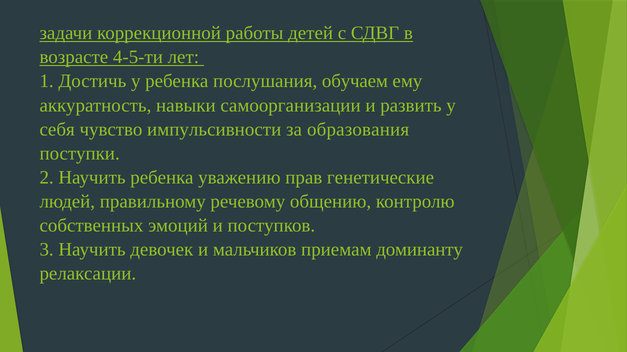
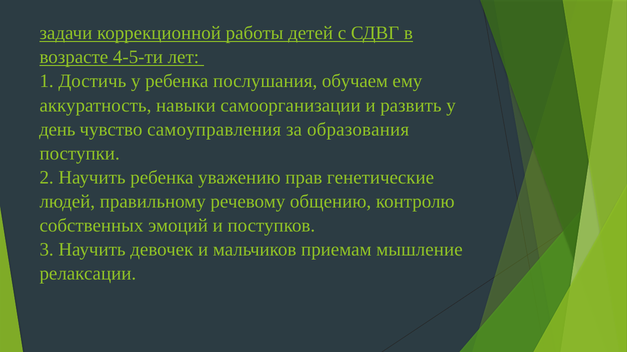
себя: себя -> день (57, 130)
импульсивности: импульсивности -> самоуправления (214, 130)
доминанту: доминанту -> мышление (419, 250)
